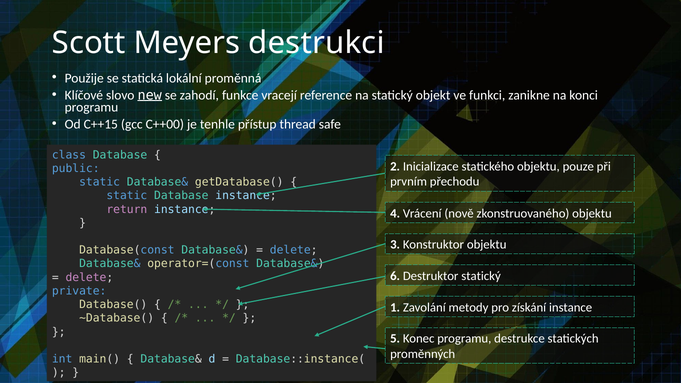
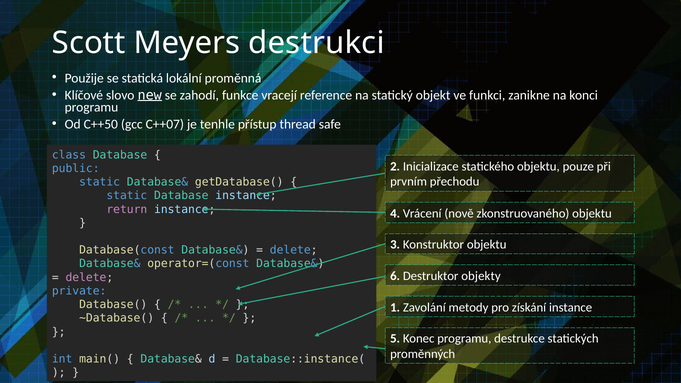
C++15: C++15 -> C++50 (101, 124)
C++00: C++00 -> C++07 (165, 124)
Destruktor statický: statický -> objekty (481, 276)
